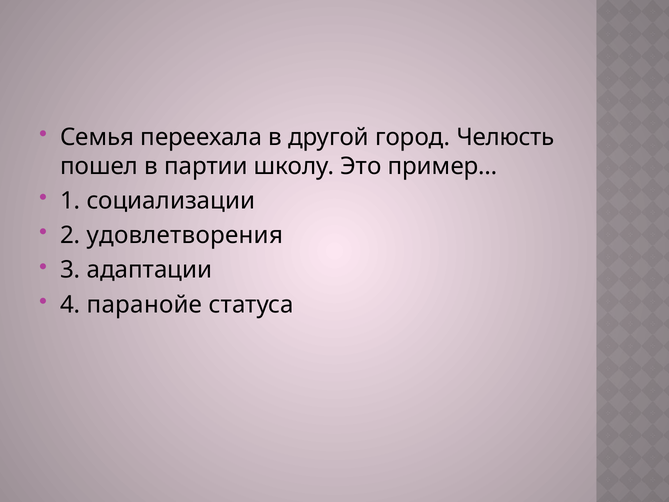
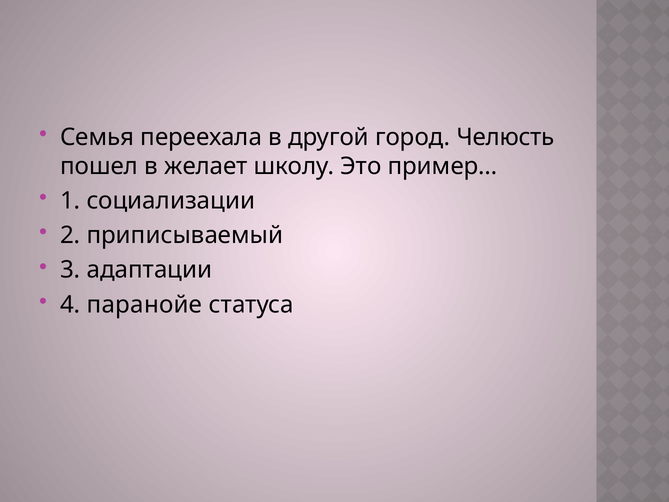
партии: партии -> желает (206, 166)
удовлетворения: удовлетворения -> приписываемый (185, 235)
